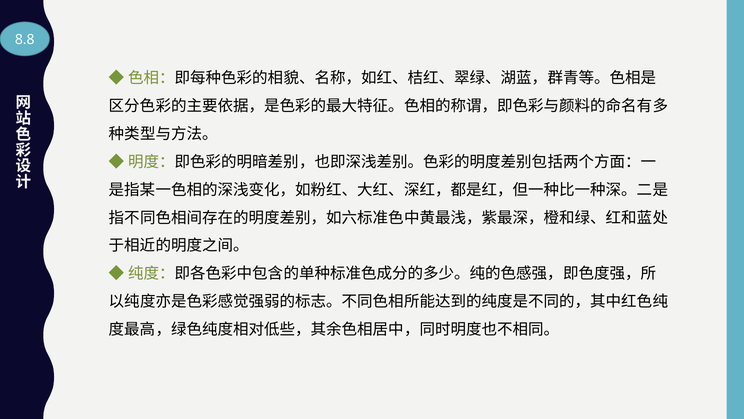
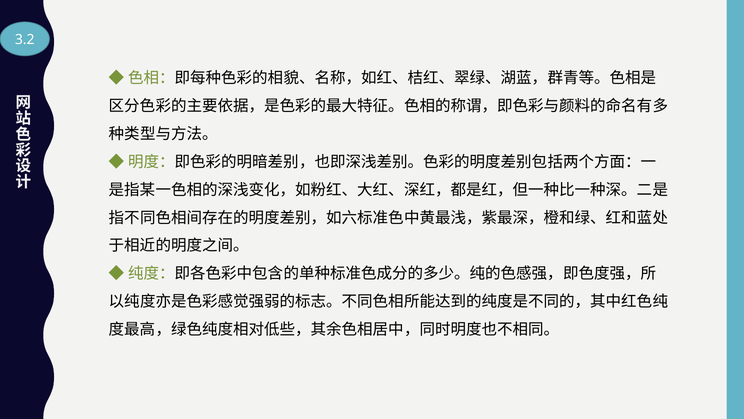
8.8: 8.8 -> 3.2 (25, 40)
